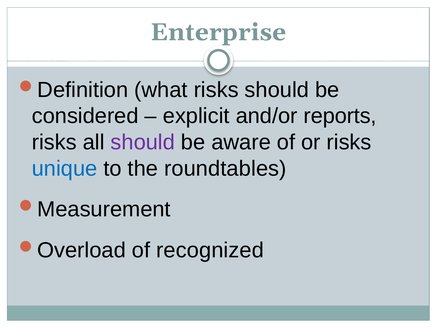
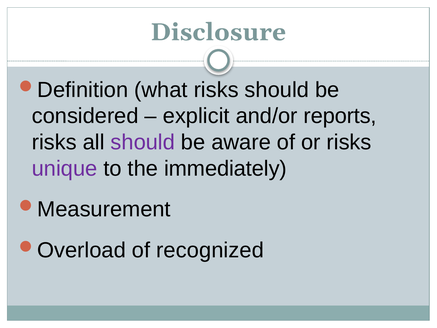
Enterprise: Enterprise -> Disclosure (218, 32)
unique colour: blue -> purple (65, 168)
roundtables: roundtables -> immediately (225, 168)
